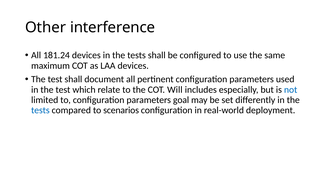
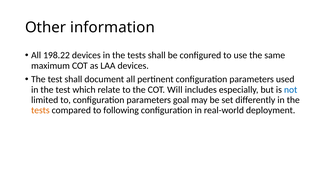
interference: interference -> information (112, 28)
181.24: 181.24 -> 198.22 (57, 55)
tests colour: blue -> orange (40, 111)
scenarios: scenarios -> following (121, 111)
